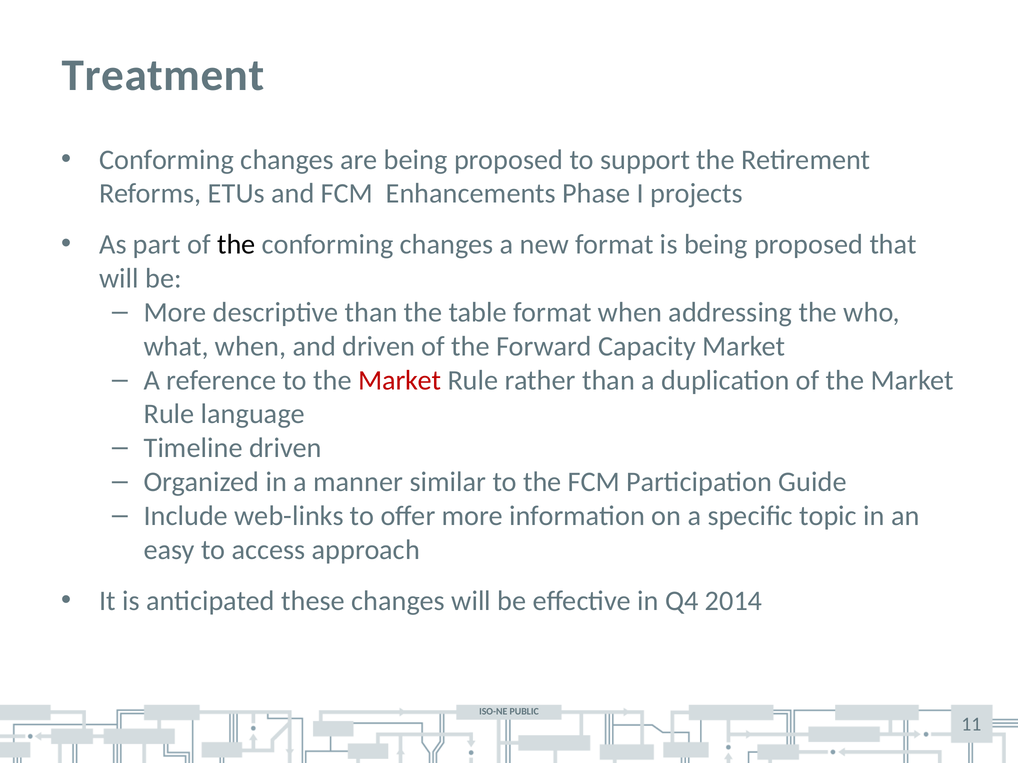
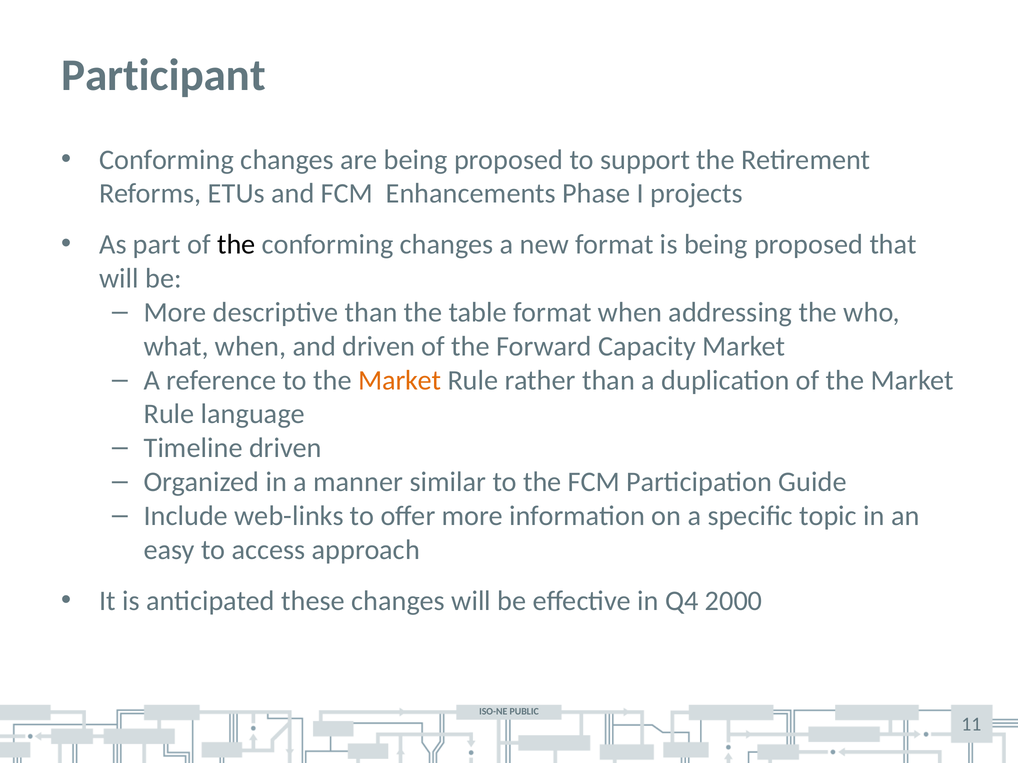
Treatment: Treatment -> Participant (163, 75)
Market colour: red -> orange (400, 380)
2014: 2014 -> 2000 (734, 601)
